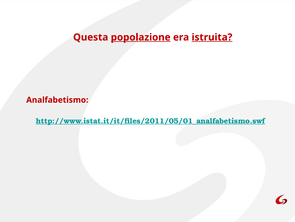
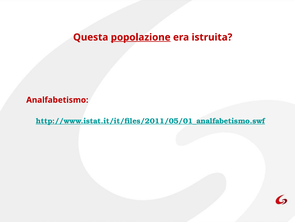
istruita underline: present -> none (212, 37)
